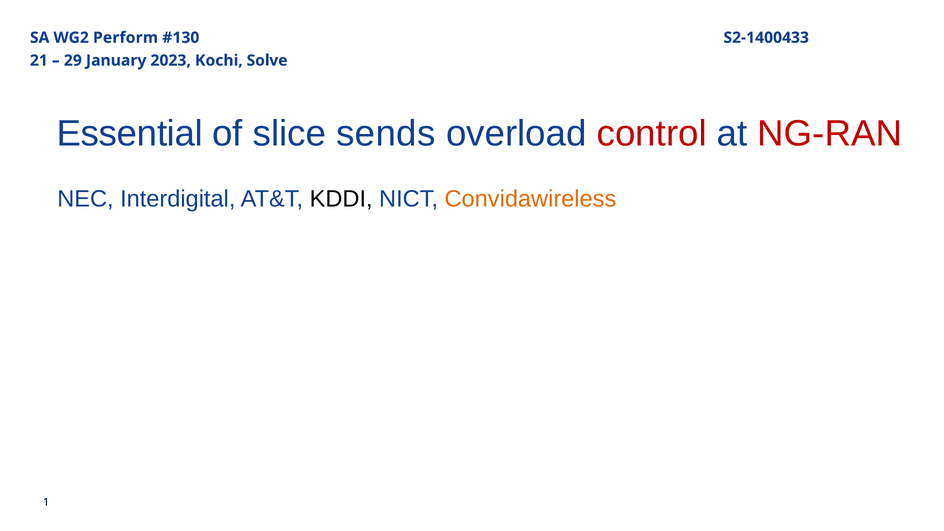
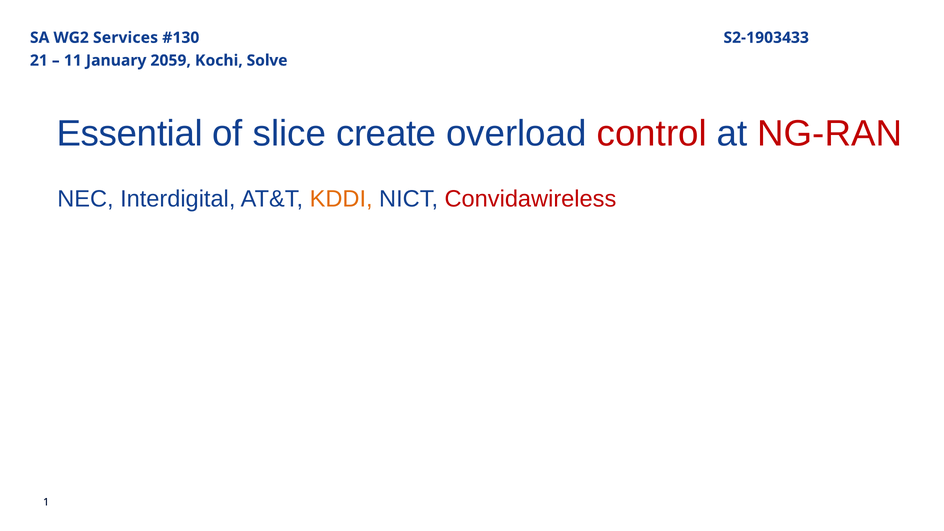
Perform: Perform -> Services (126, 38)
S2-1400433: S2-1400433 -> S2-1903433 (766, 38)
29: 29 -> 11 (73, 60)
2023: 2023 -> 2059 (171, 60)
sends: sends -> create (386, 134)
KDDI colour: black -> orange (341, 199)
Convidawireless colour: orange -> red (530, 199)
